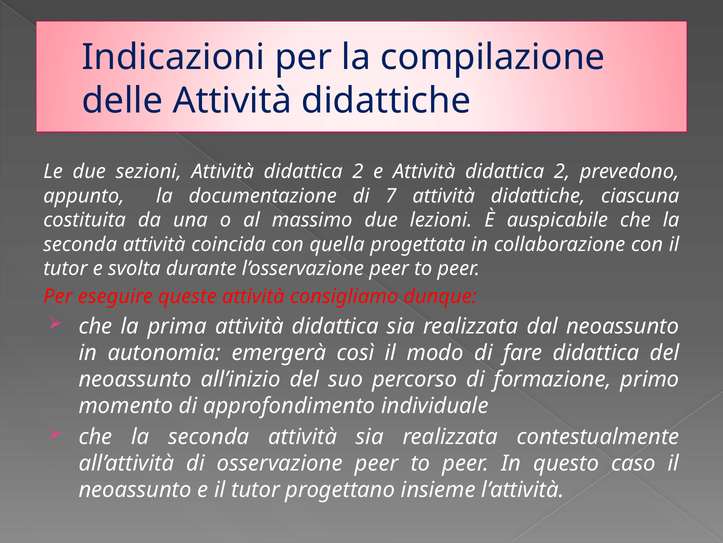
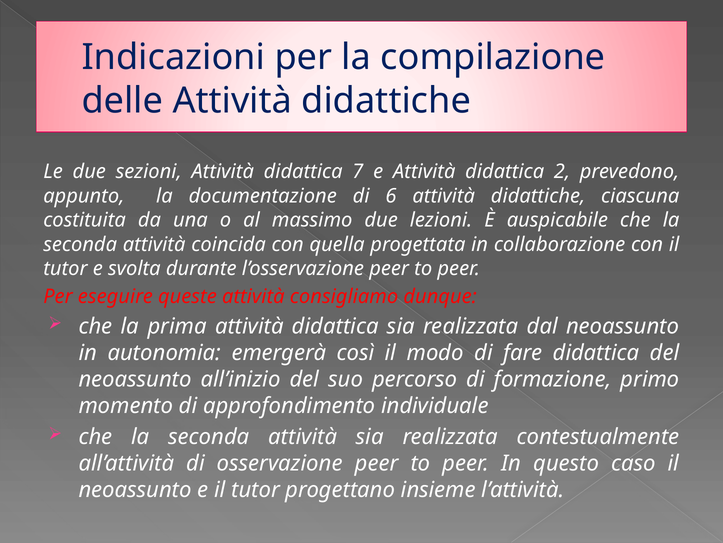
sezioni Attività didattica 2: 2 -> 7 (358, 172)
7: 7 -> 6 (391, 196)
